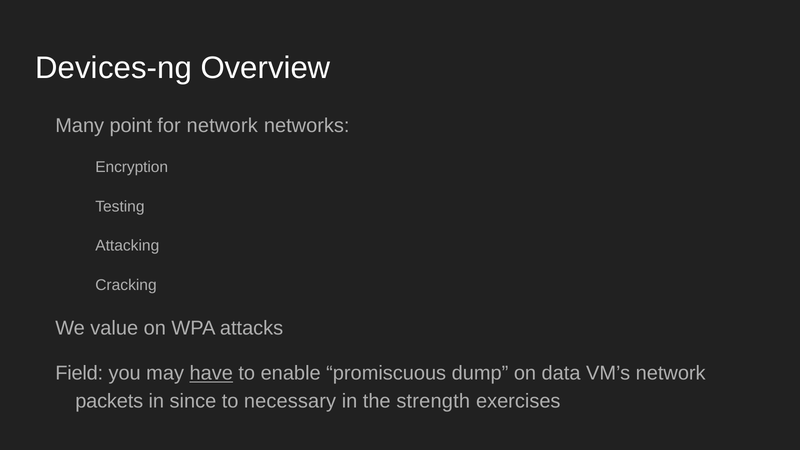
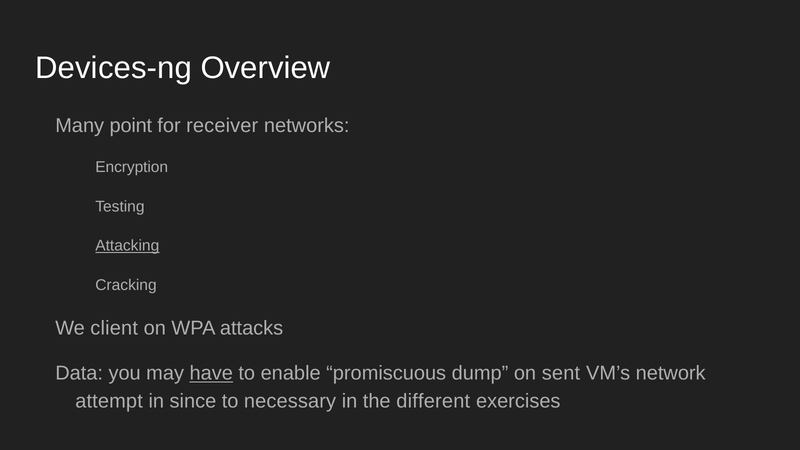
for network: network -> receiver (222, 126)
Attacking underline: none -> present (127, 246)
value: value -> client (114, 328)
Field: Field -> Data (79, 373)
data: data -> sent (561, 373)
packets: packets -> attempt (109, 401)
strength: strength -> different (433, 401)
